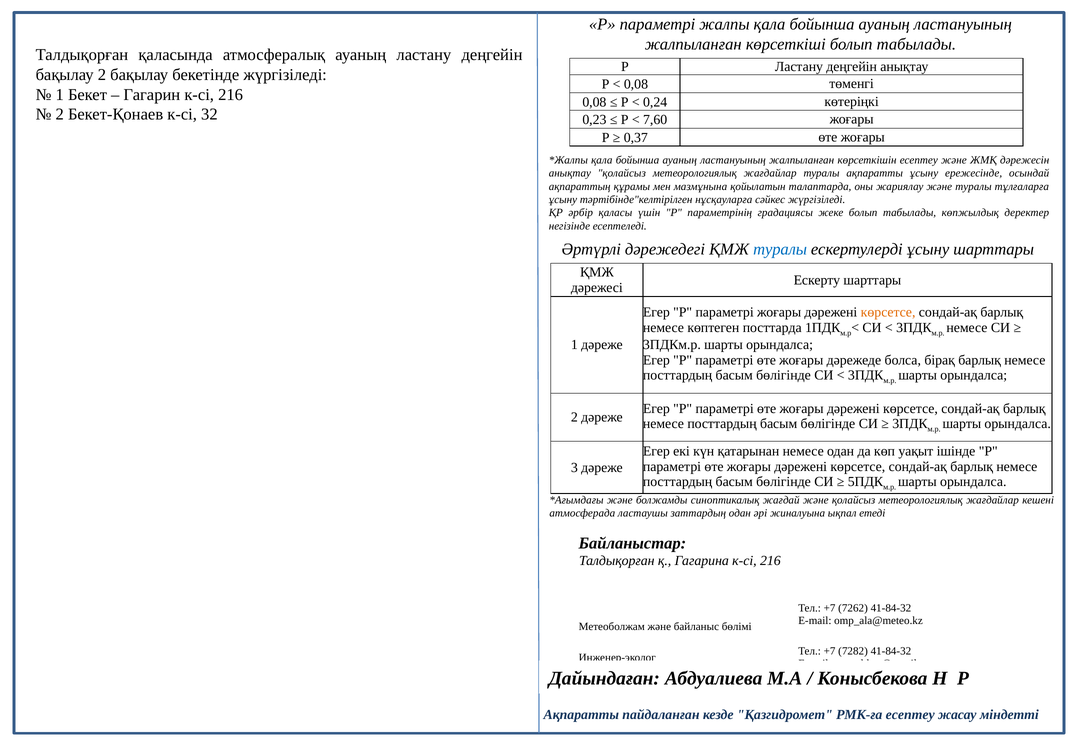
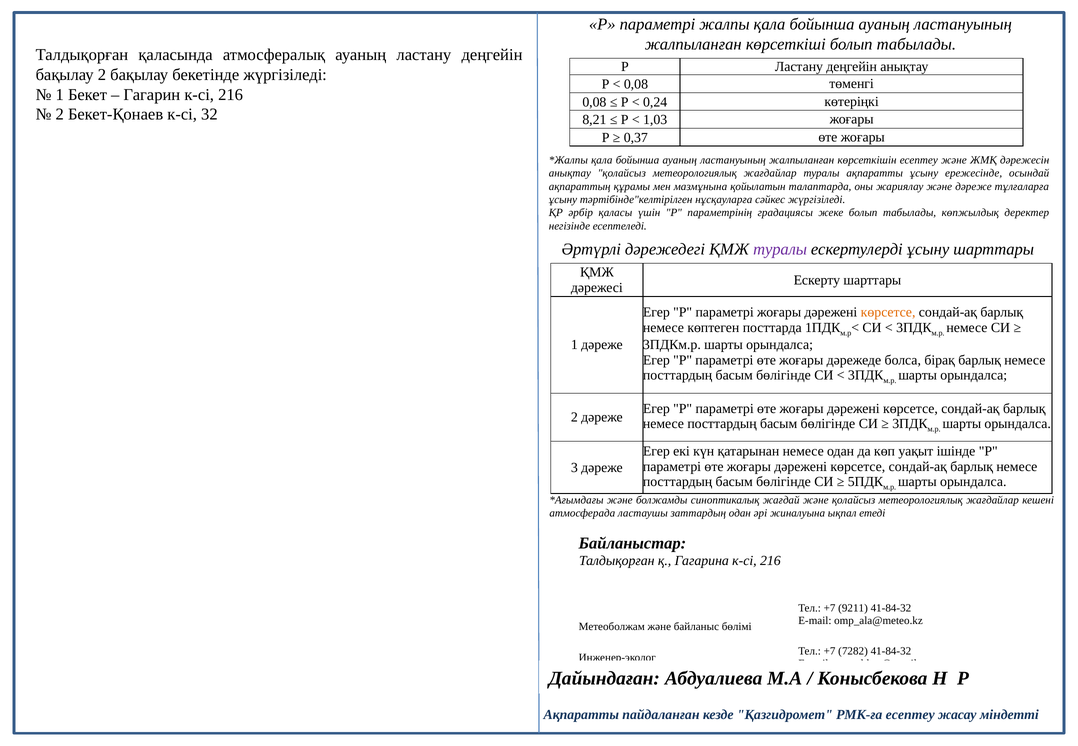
0,23: 0,23 -> 8,21 (594, 120)
7,60: 7,60 -> 1,03 (655, 120)
және туралы: туралы -> дәреже (973, 186)
туралы colour: blue -> purple (780, 250)
7262: 7262 -> 9211 (853, 608)
